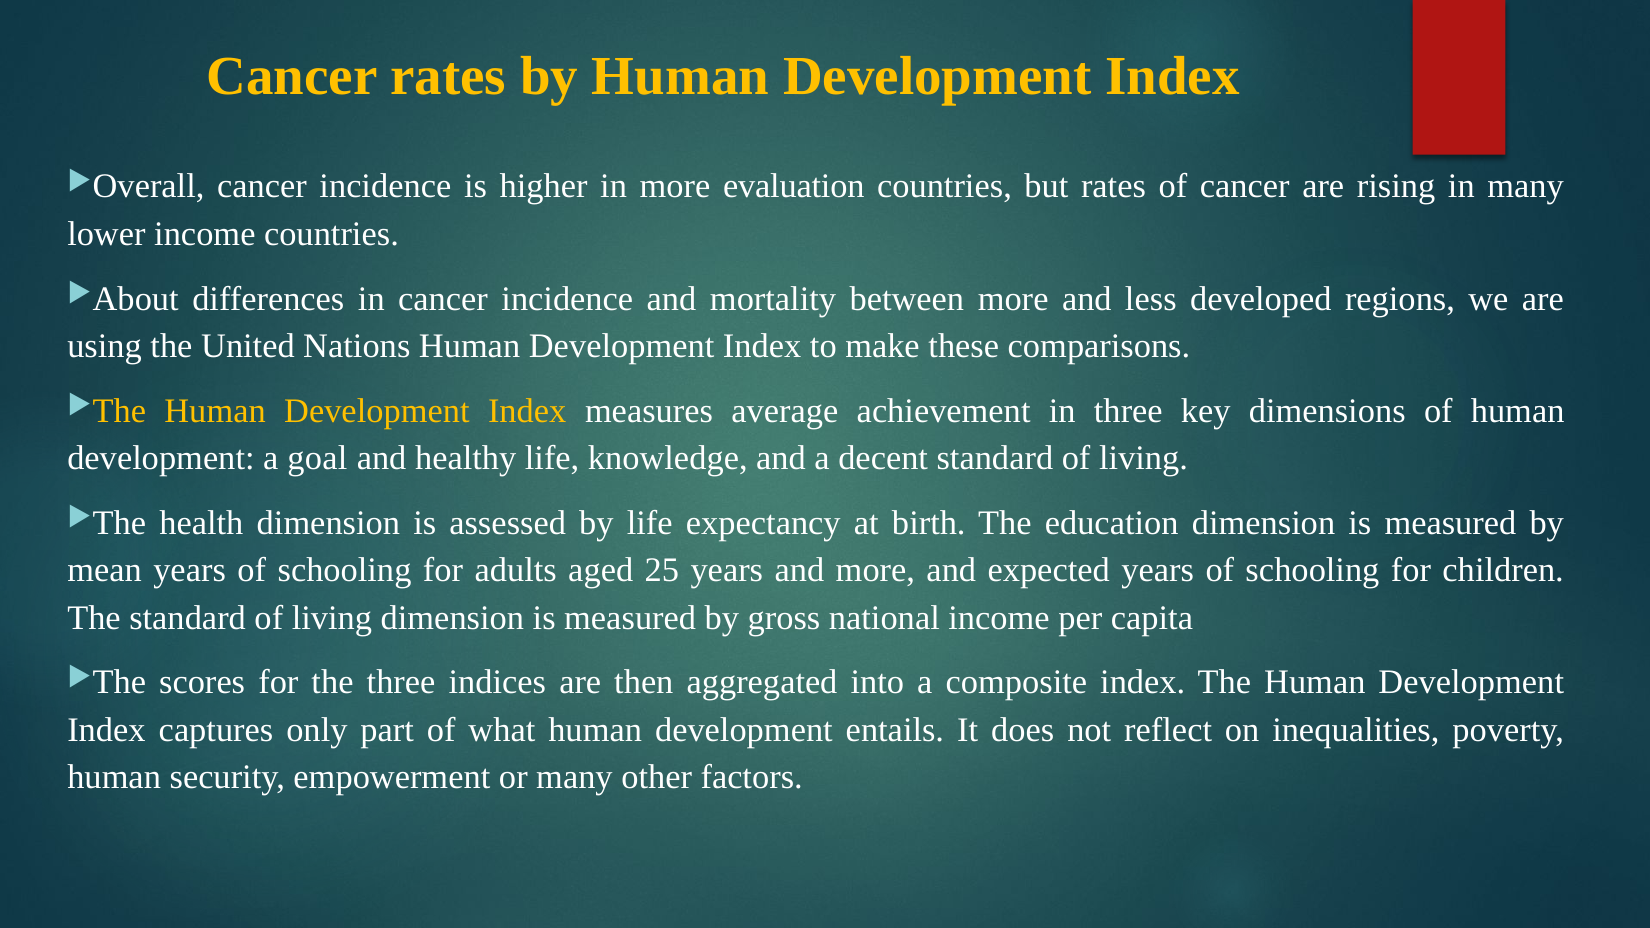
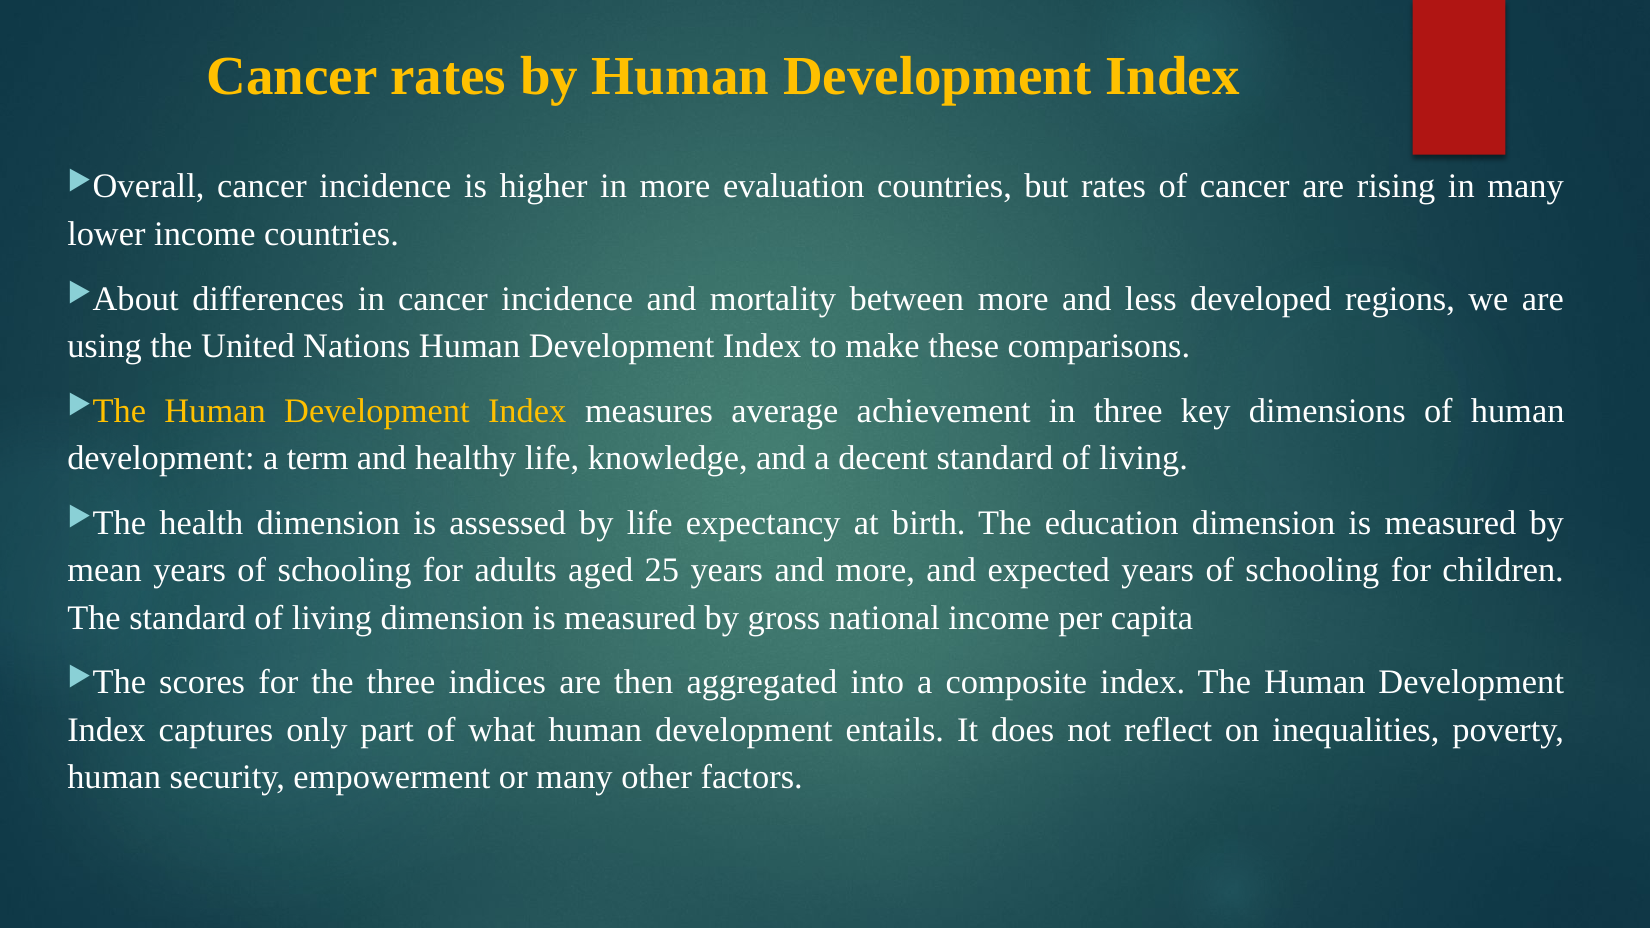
goal: goal -> term (318, 458)
